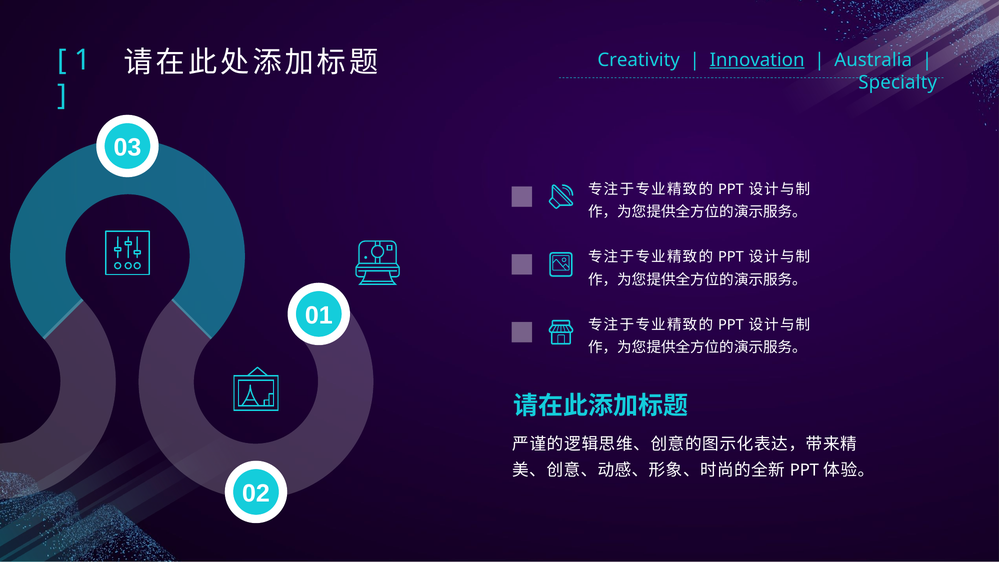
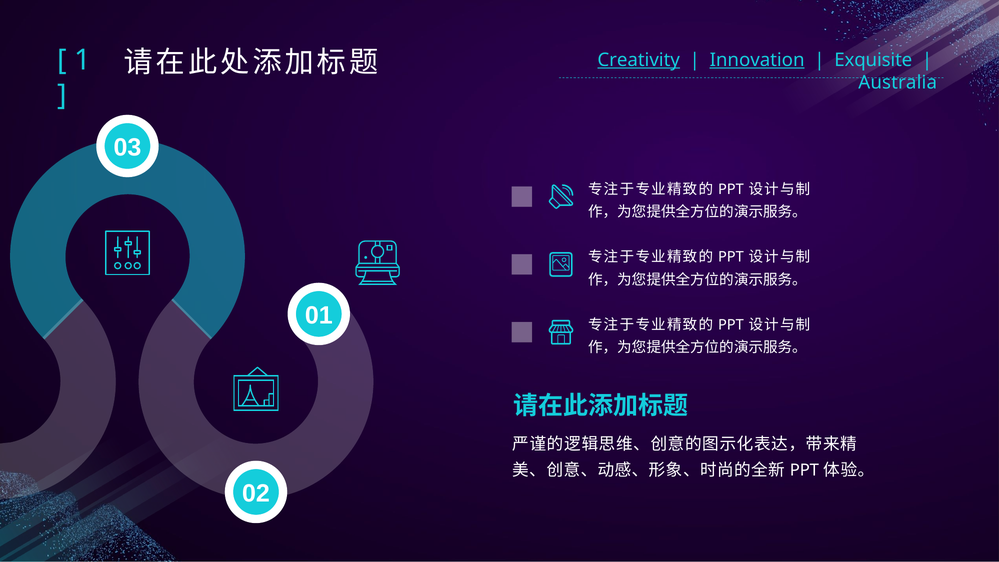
Creativity underline: none -> present (639, 60)
Australia: Australia -> Exquisite (873, 60)
Specialty: Specialty -> Australia (898, 82)
